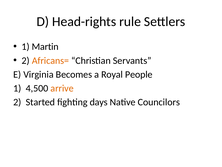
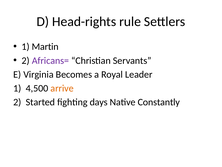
Africans= colour: orange -> purple (50, 60)
People: People -> Leader (139, 74)
Councilors: Councilors -> Constantly (159, 102)
